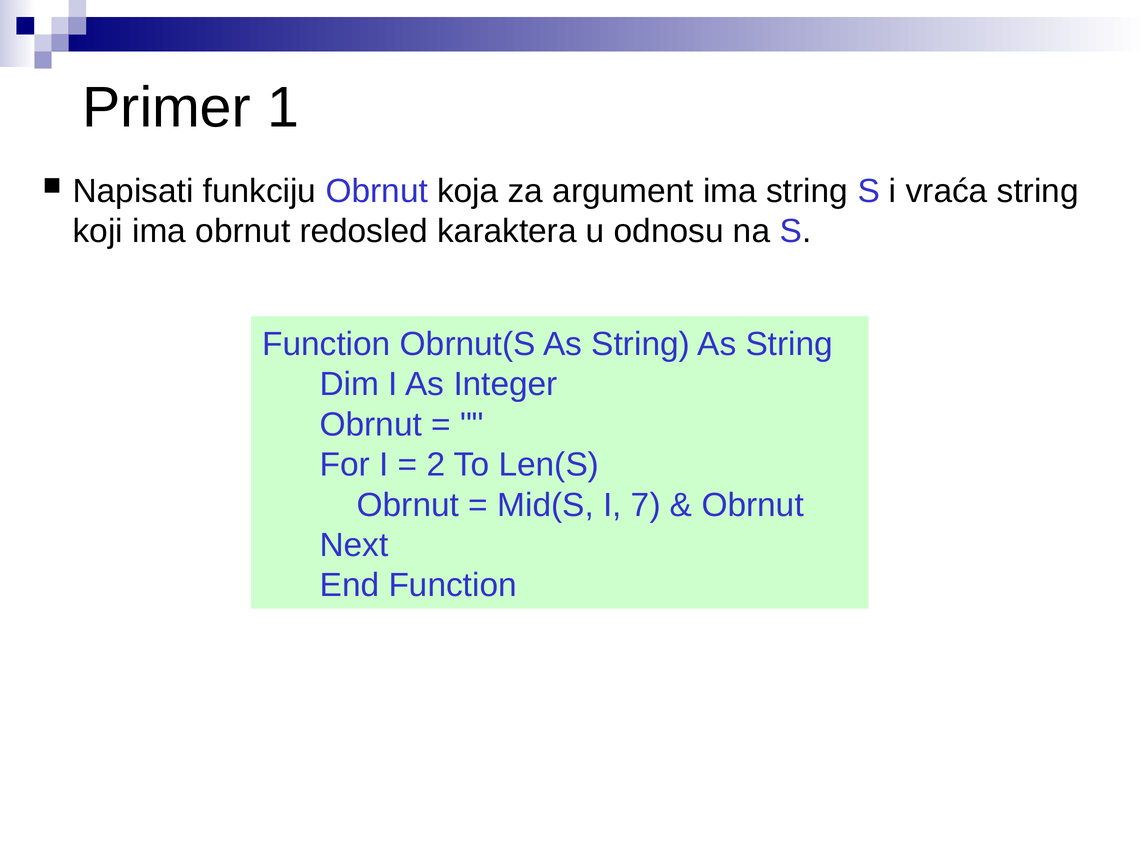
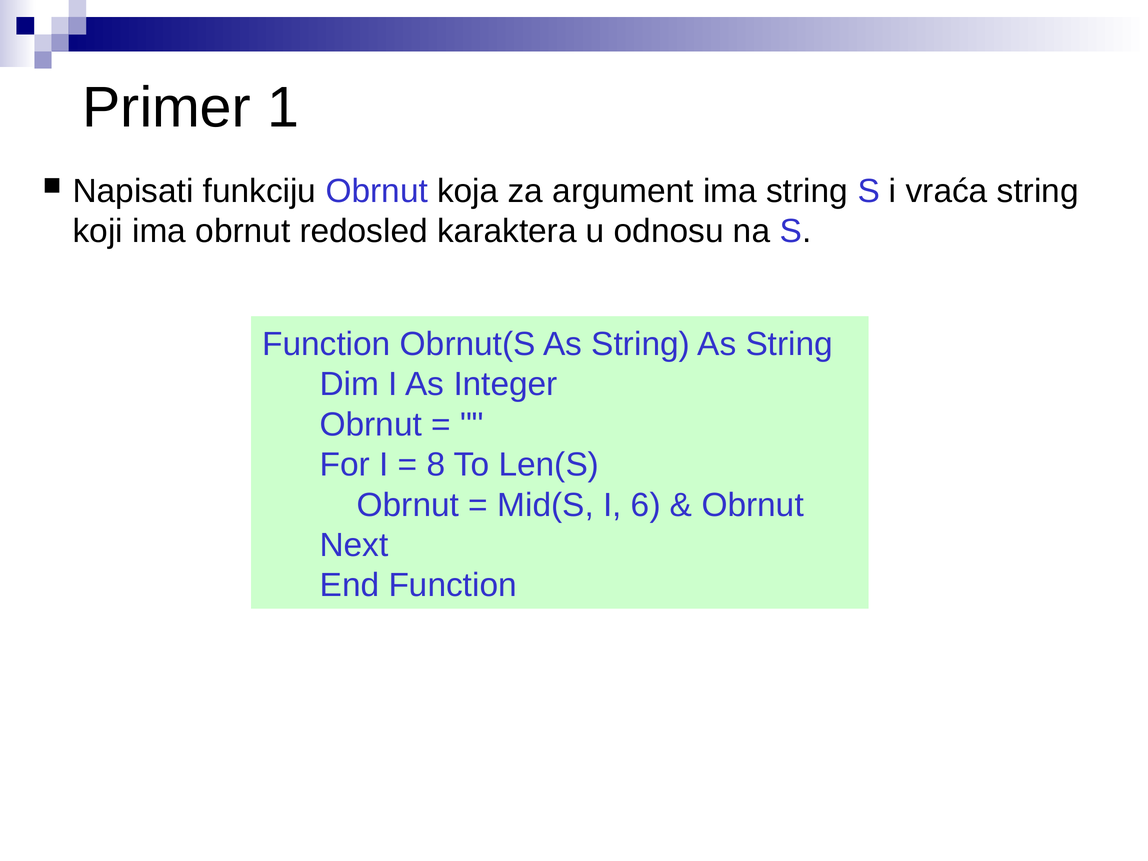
2: 2 -> 8 (436, 465)
7: 7 -> 6 (646, 505)
